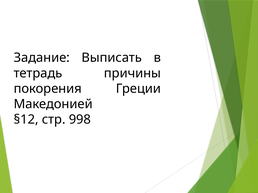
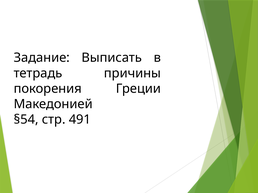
§12: §12 -> §54 (26, 120)
998: 998 -> 491 (80, 120)
